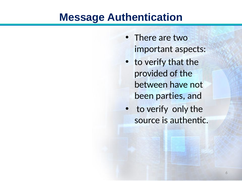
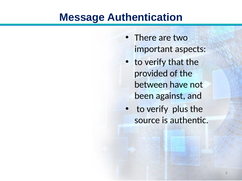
parties: parties -> against (171, 96)
only: only -> plus (180, 109)
